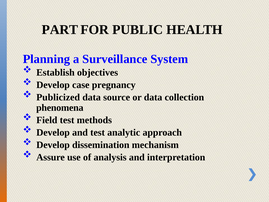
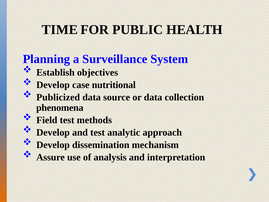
PART: PART -> TIME (60, 30)
pregnancy: pregnancy -> nutritional (114, 85)
